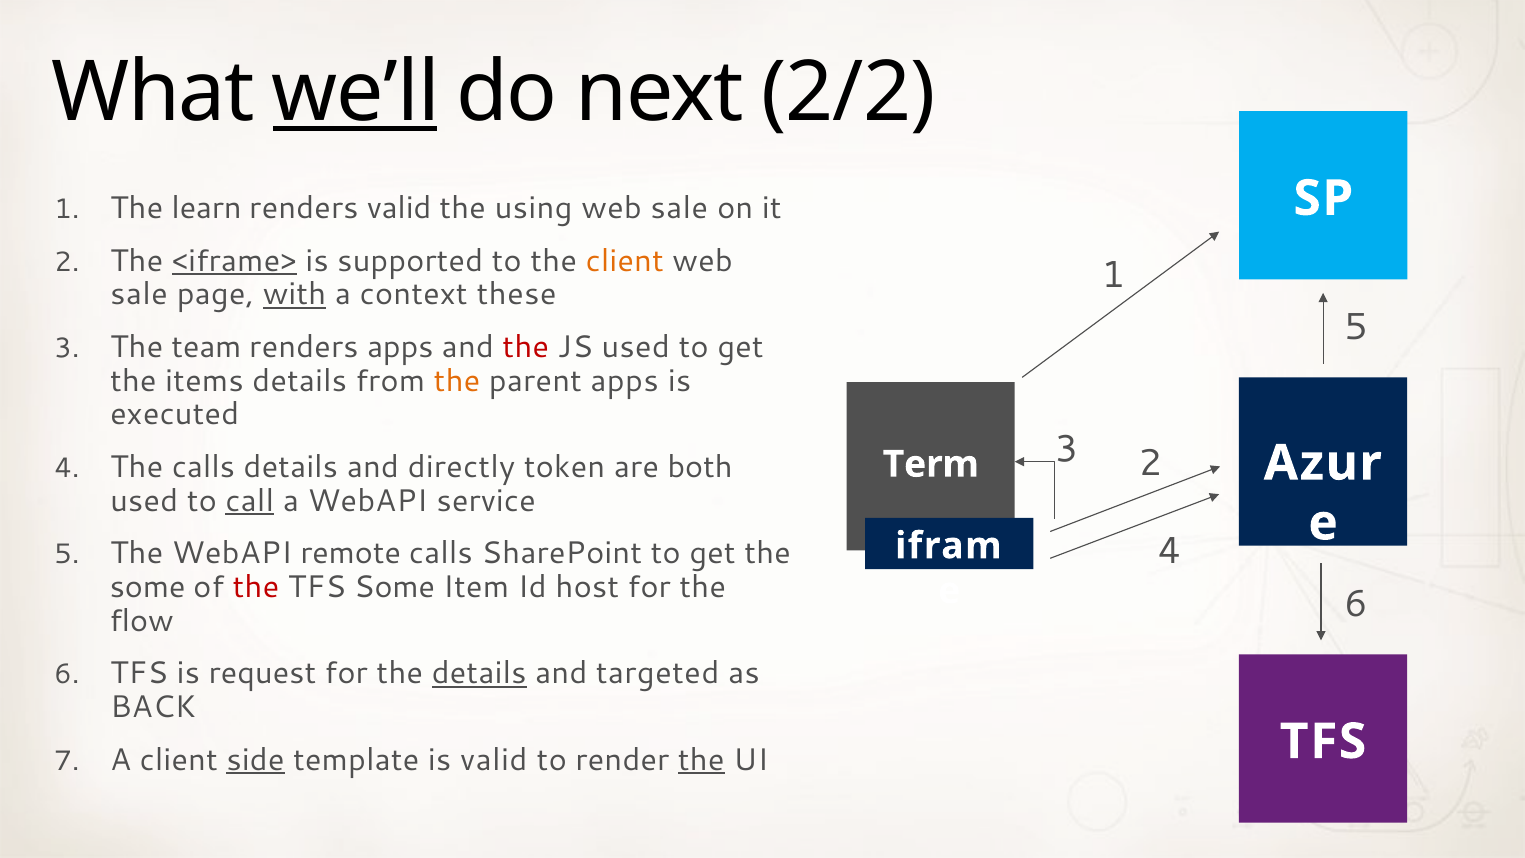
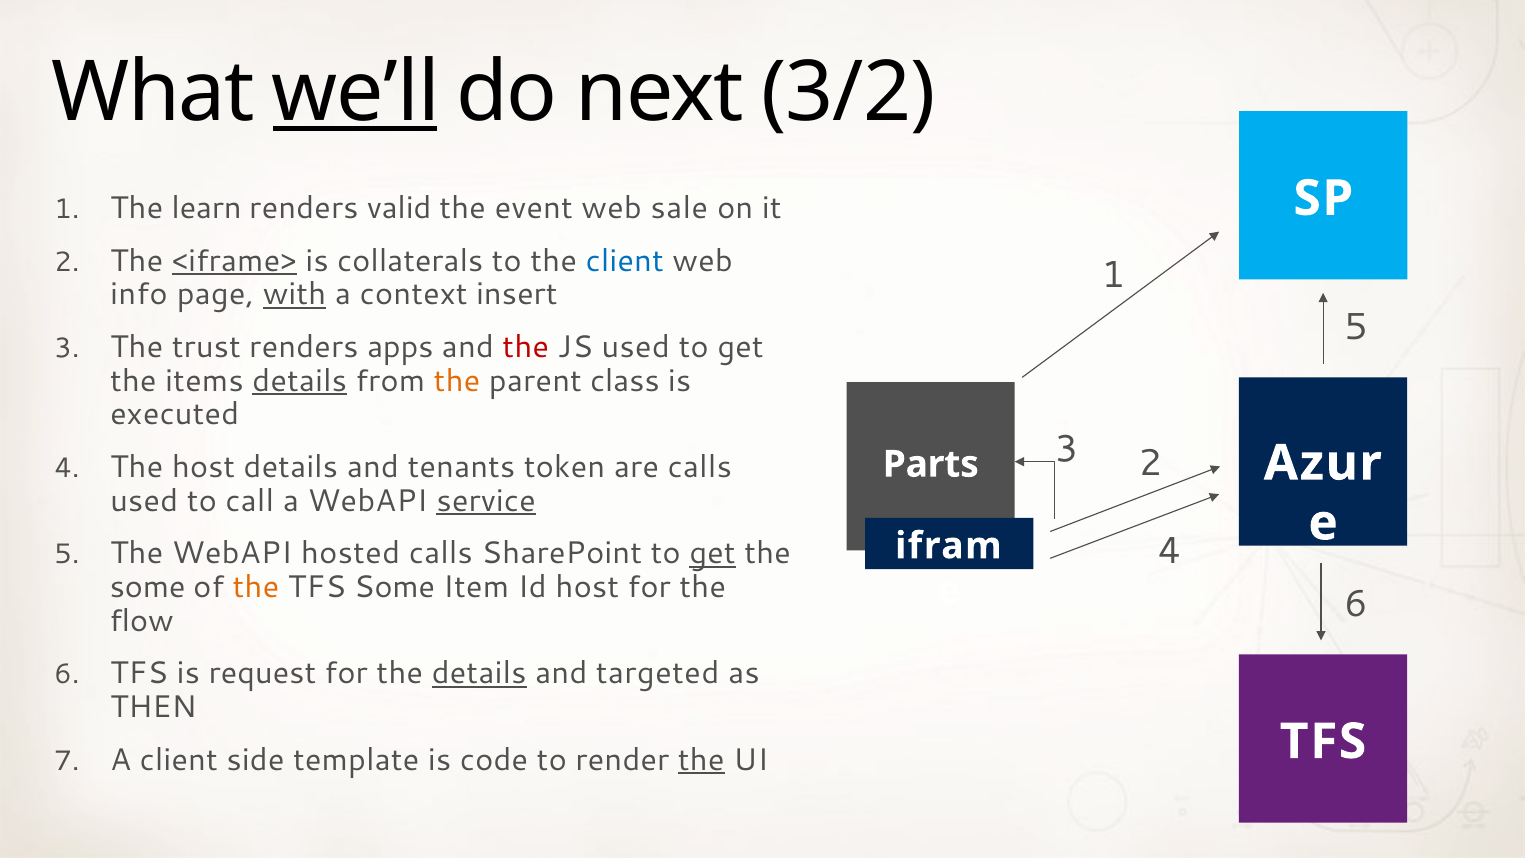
2/2: 2/2 -> 3/2 (848, 92)
using: using -> event (534, 208)
supported: supported -> collaterals (410, 261)
client colour: orange -> blue (625, 261)
sale: sale -> info (139, 294)
these: these -> insert (517, 294)
team: team -> trust (206, 347)
details underline: none -> present (300, 381)
parent apps: apps -> class (625, 381)
The calls: calls -> host (203, 467)
directly: directly -> tenants (461, 467)
are both: both -> calls (700, 467)
Term: Term -> Parts (931, 464)
call underline: present -> none (250, 501)
service underline: none -> present (486, 501)
remote: remote -> hosted (350, 553)
get underline: none -> present (713, 553)
the colour: red -> orange (256, 587)
BACK: BACK -> THEN (153, 707)
side underline: present -> none (255, 760)
is valid: valid -> code (494, 760)
